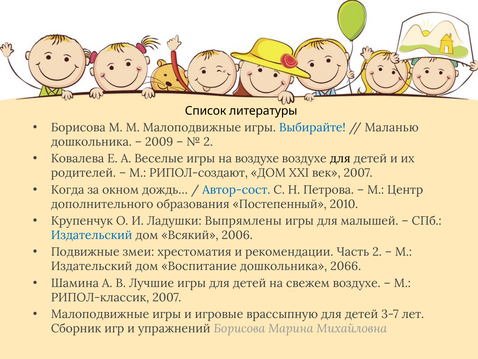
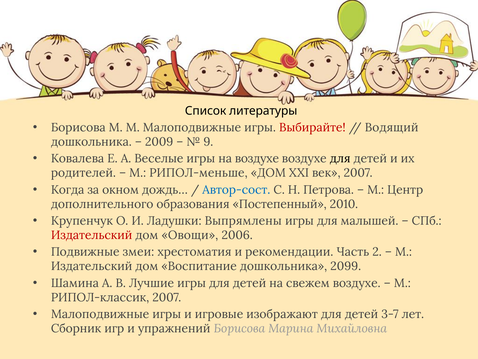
Выбирайте colour: blue -> red (312, 127)
Маланью: Маланью -> Водящий (392, 127)
2: 2 -> 9 (208, 142)
РИПОЛ-создают: РИПОЛ-создают -> РИПОЛ-меньше (198, 173)
Издательский colour: blue -> red (92, 235)
Всякий: Всякий -> Овощи (190, 235)
2066: 2066 -> 2099 (346, 266)
врассыпную: врассыпную -> изображают (282, 314)
